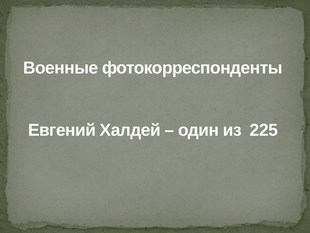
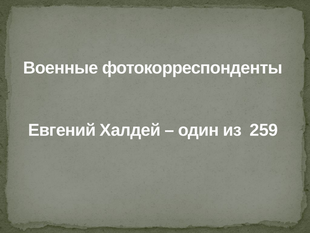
225: 225 -> 259 (264, 130)
